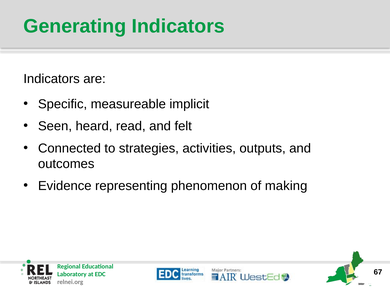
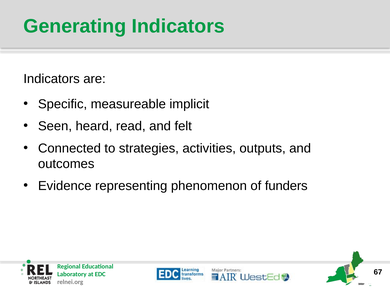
making: making -> funders (286, 186)
